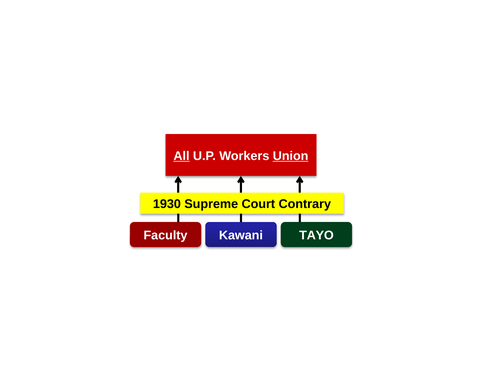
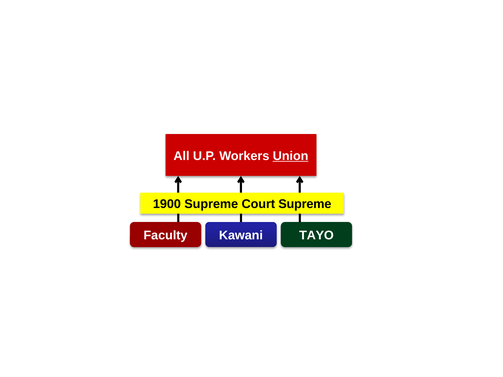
All underline: present -> none (181, 156)
1930: 1930 -> 1900 (167, 204)
Court Contrary: Contrary -> Supreme (305, 204)
